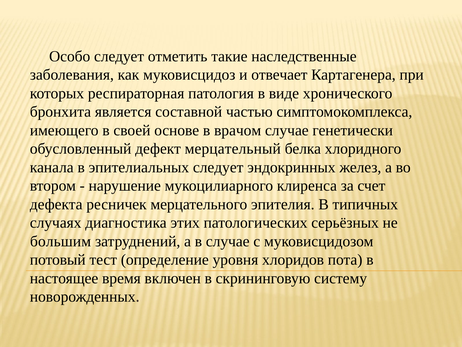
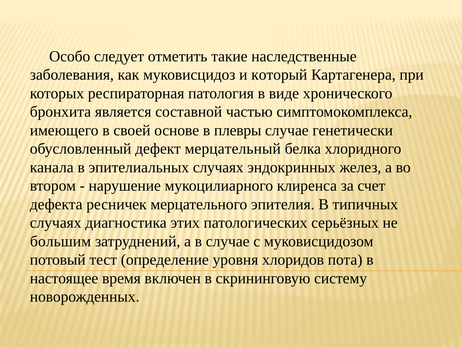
отвечает: отвечает -> который (279, 75)
врачом: врачом -> плевры (238, 130)
эпителиальных следует: следует -> случаях (218, 167)
